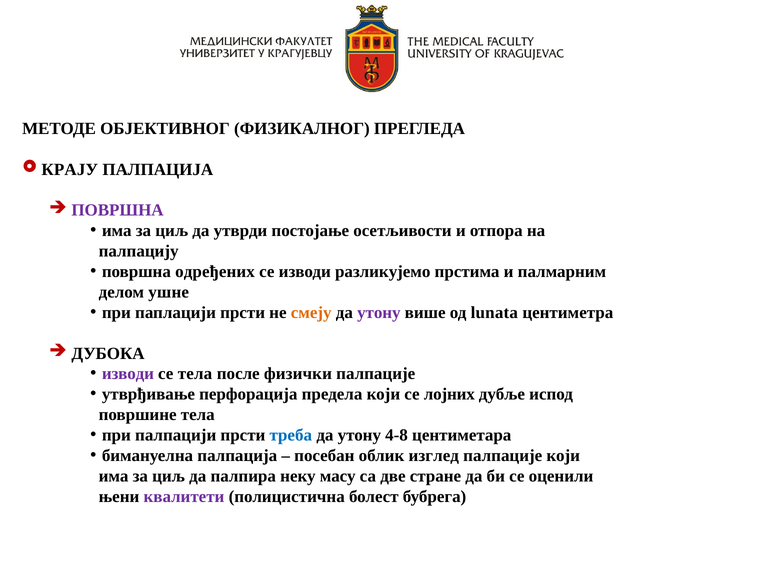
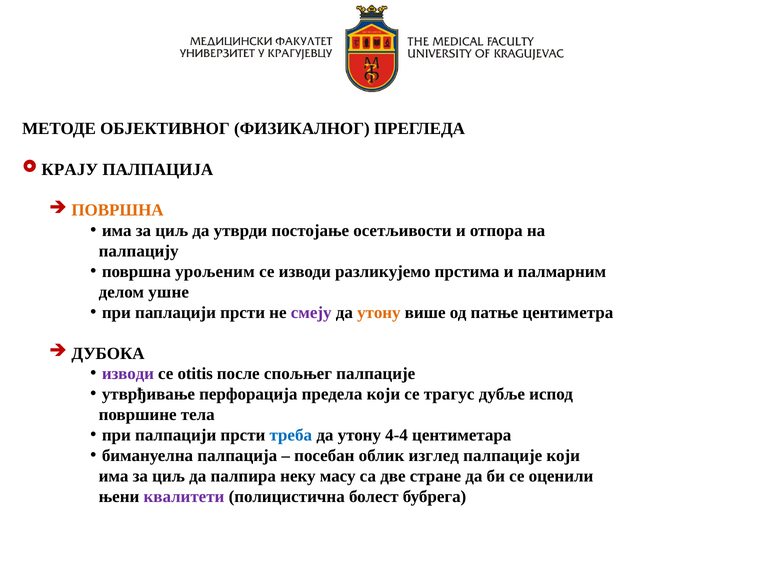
ПОВРШНА colour: purple -> orange (118, 210)
одређених: одређених -> урољеним (215, 272)
смеју colour: orange -> purple (311, 313)
утону colour: purple -> orange (379, 313)
lunata: lunata -> патње (494, 313)
се тела: тела -> otitis (195, 374)
физички: физички -> спољњег (298, 374)
лојних: лојних -> трагус (449, 394)
4-8: 4-8 -> 4-4 (397, 435)
